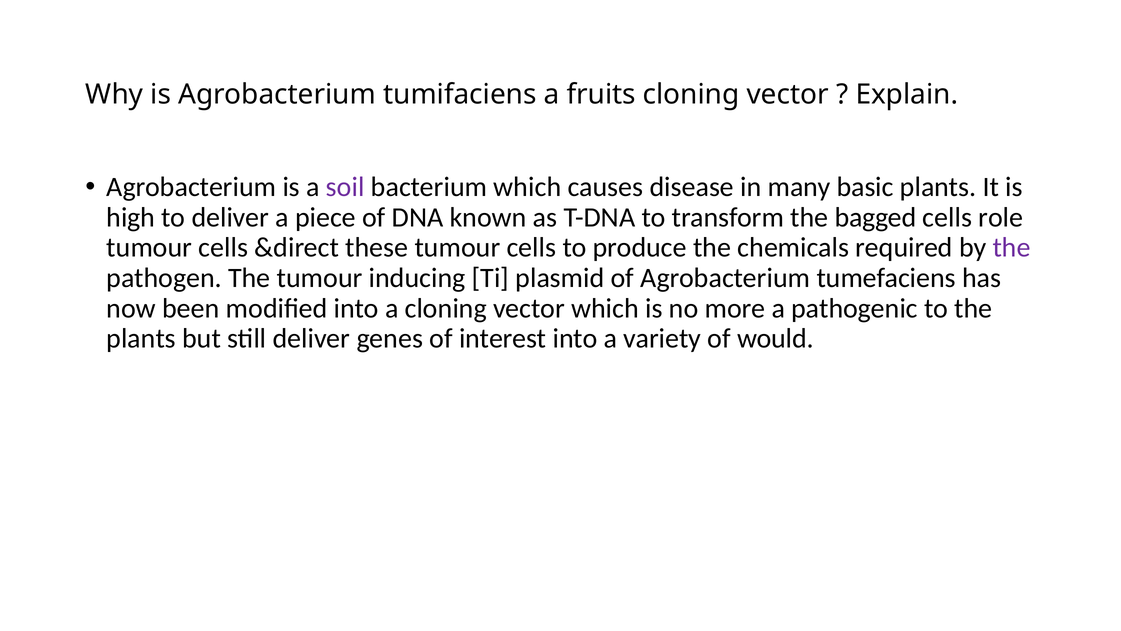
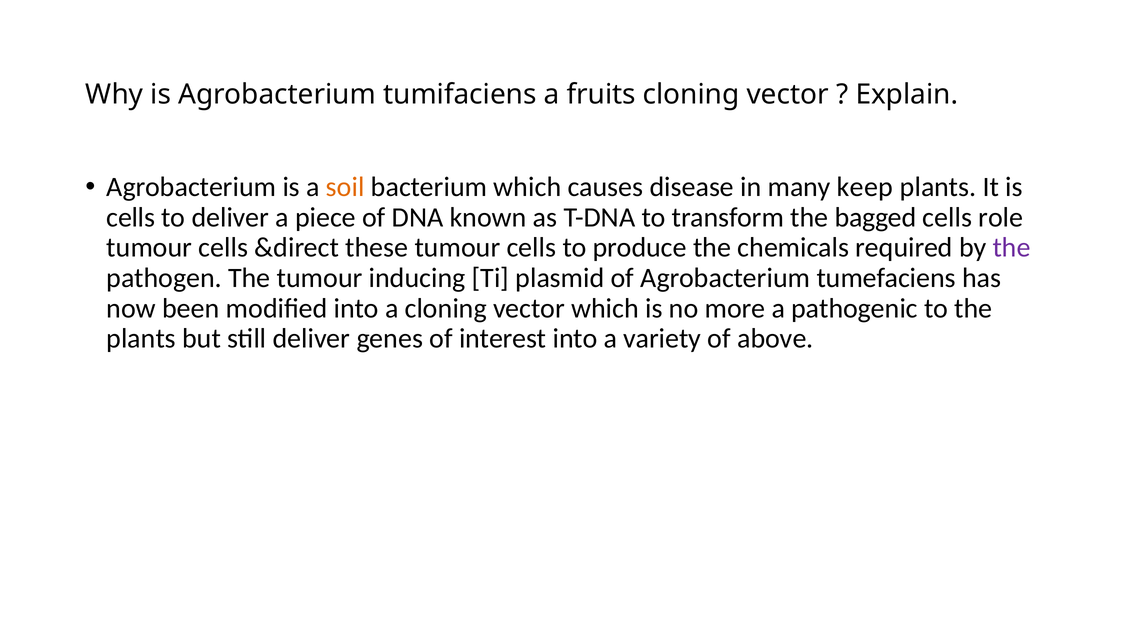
soil colour: purple -> orange (345, 187)
basic: basic -> keep (865, 187)
high: high -> cells (131, 217)
would: would -> above (775, 338)
